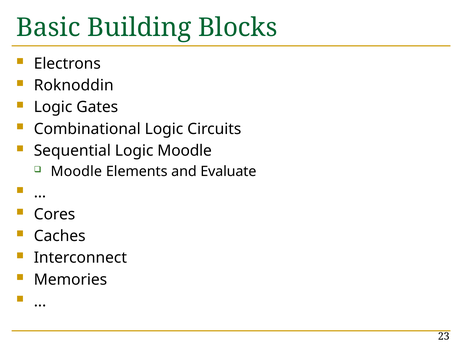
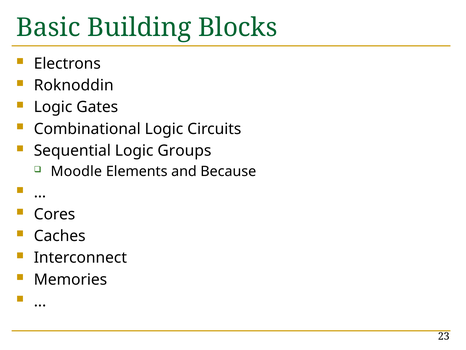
Logic Moodle: Moodle -> Groups (184, 151)
Evaluate: Evaluate -> Because (228, 171)
